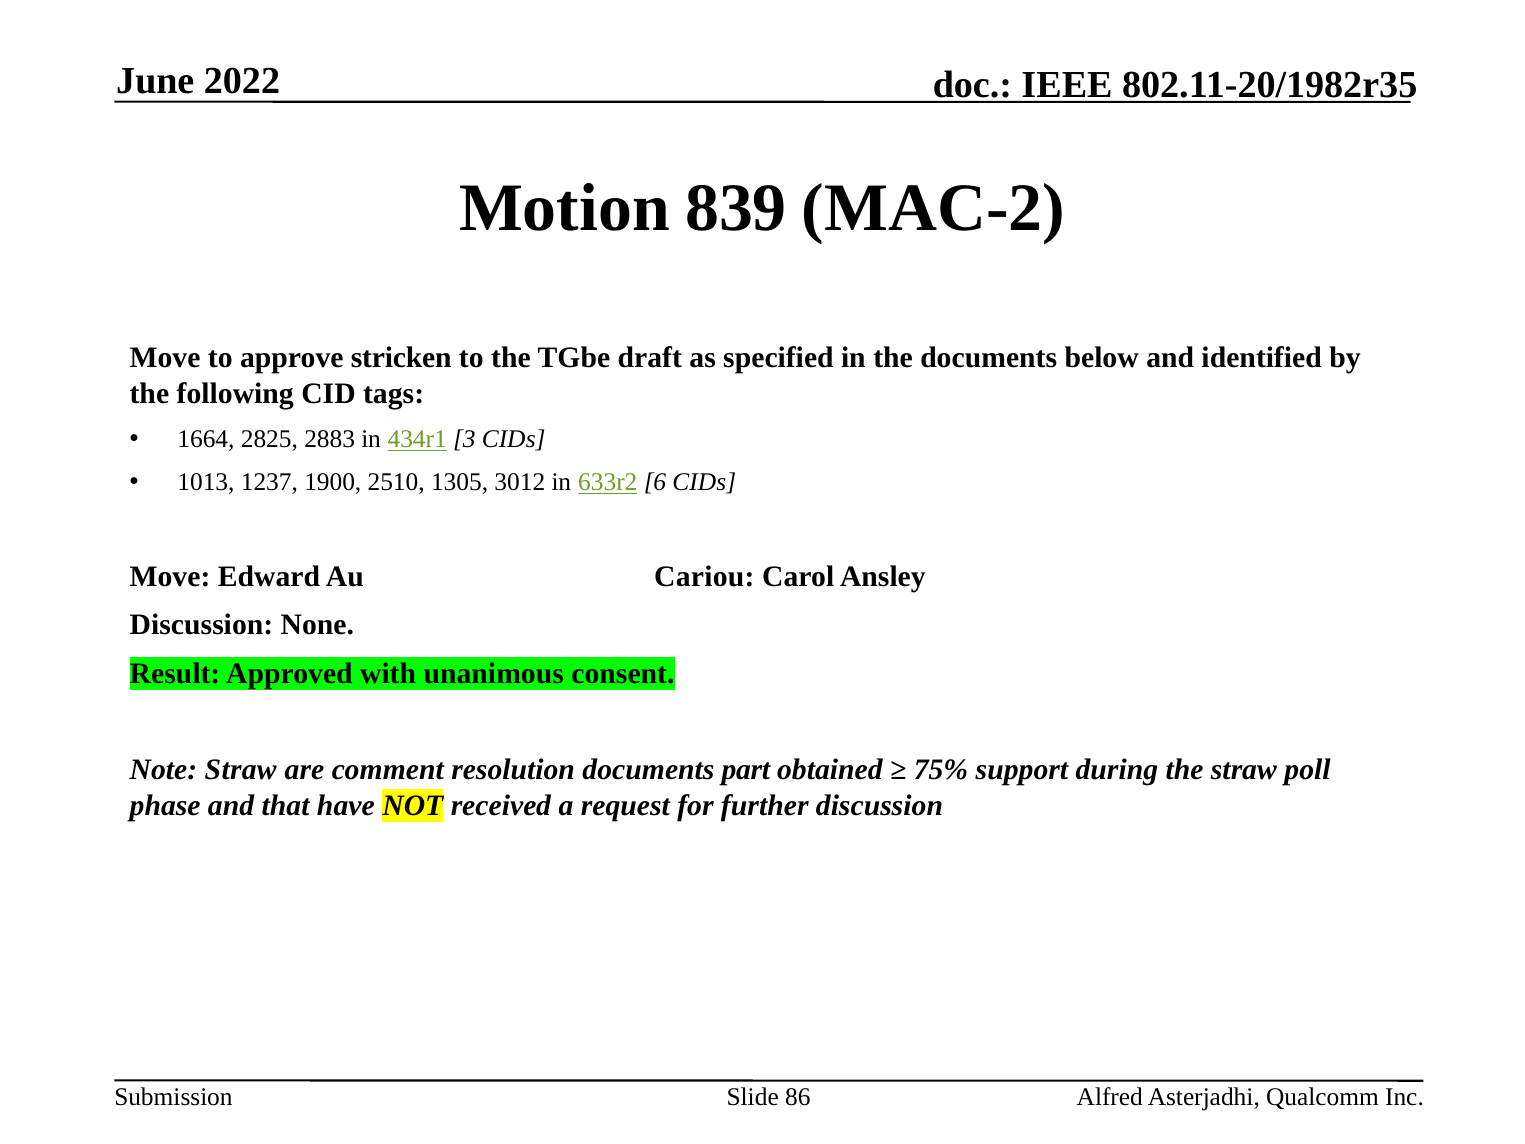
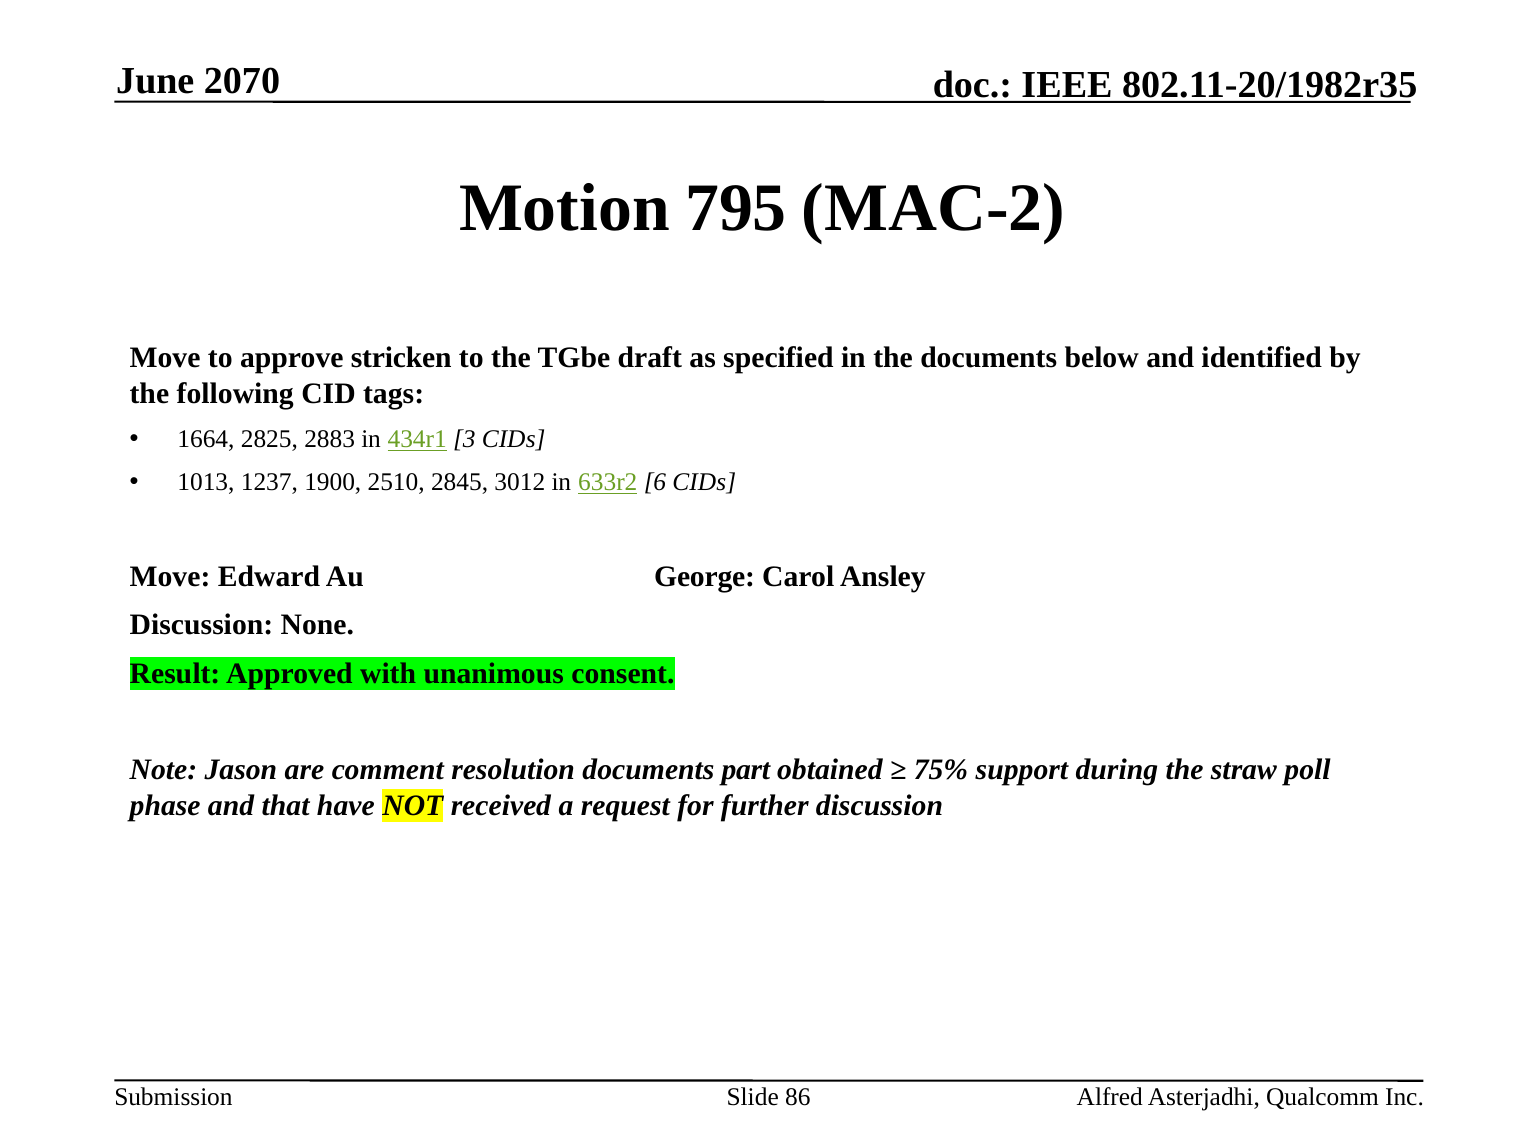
2022: 2022 -> 2070 (242, 81)
839: 839 -> 795 (736, 208)
1305: 1305 -> 2845 (460, 482)
Cariou: Cariou -> George (705, 577)
Note Straw: Straw -> Jason (241, 770)
